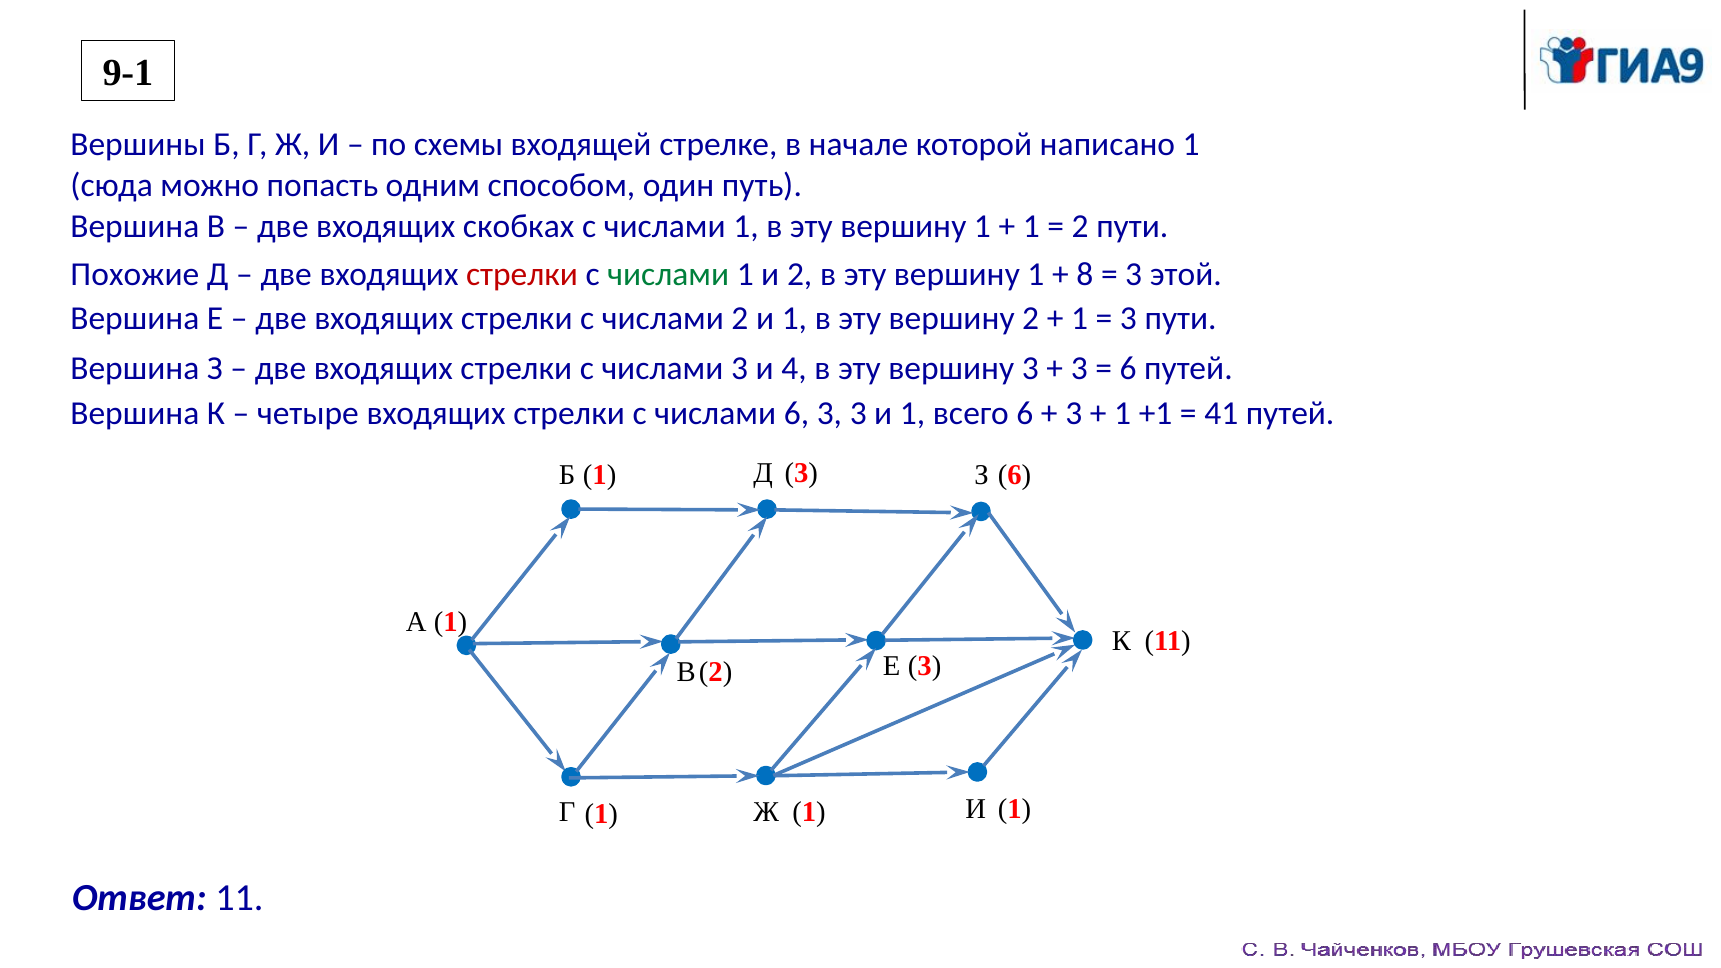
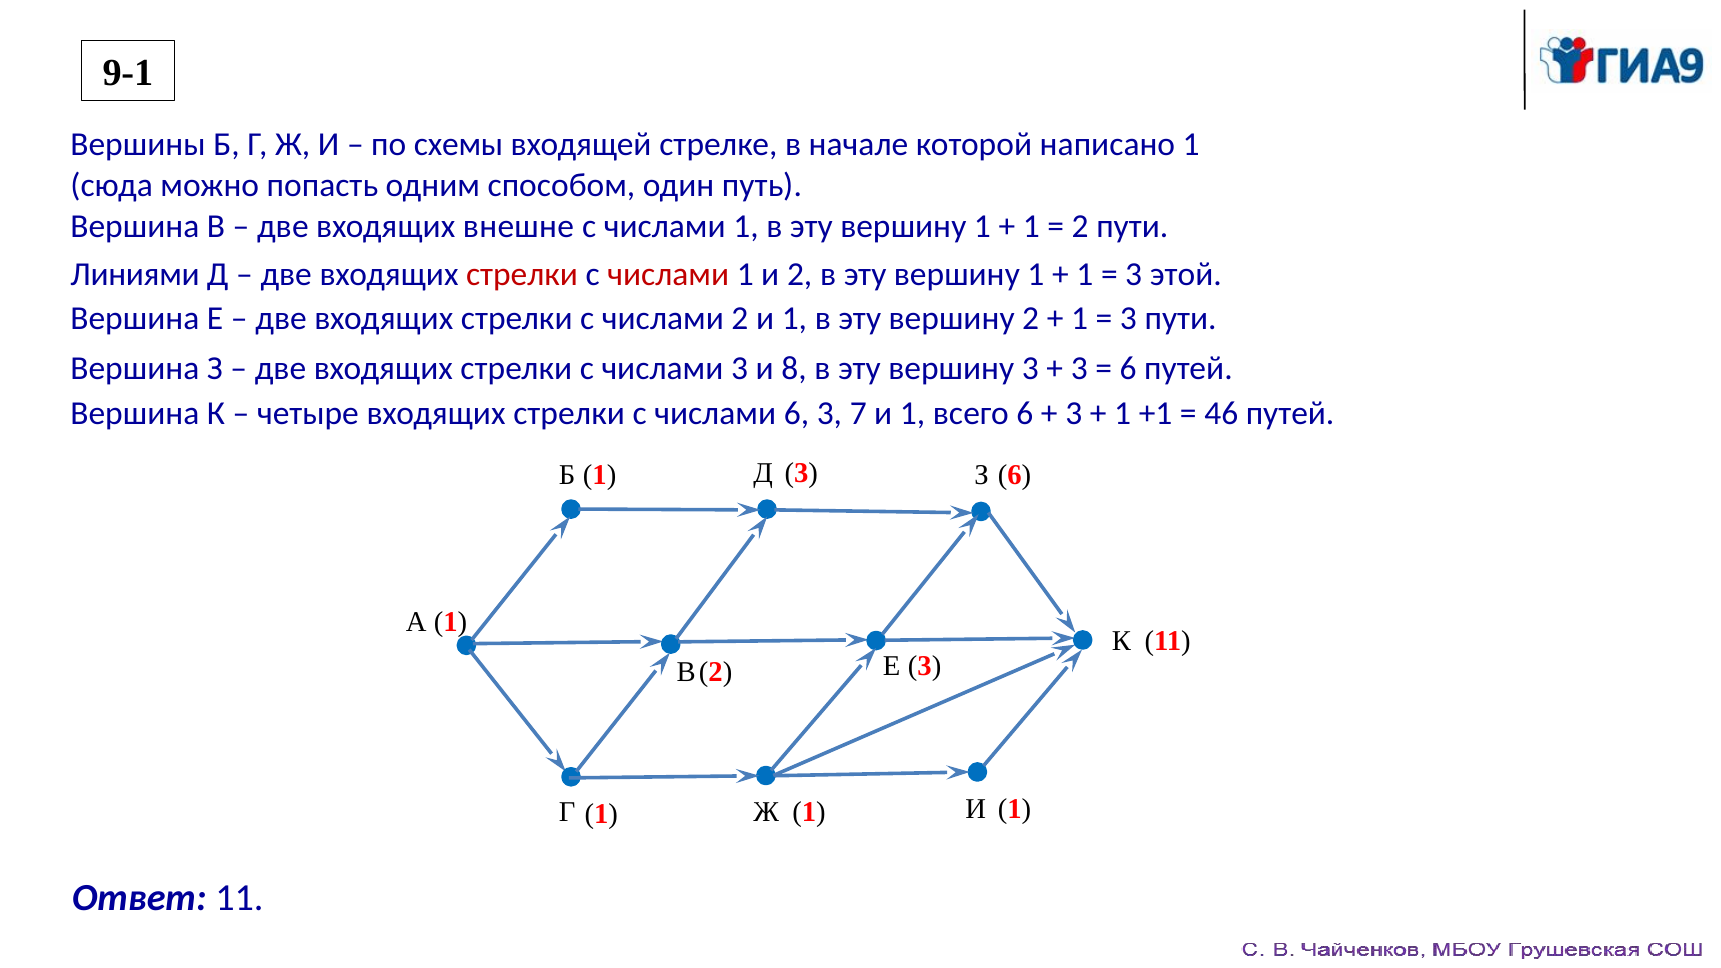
скобках: скобках -> внешне (518, 227)
Похожие: Похожие -> Линиями (135, 274)
числами colour: green -> red (668, 274)
8: 8 -> 1 (1085, 274)
4: 4 -> 8 (794, 369)
6 3 3: 3 -> 7 (858, 413)
41: 41 -> 46 (1221, 413)
